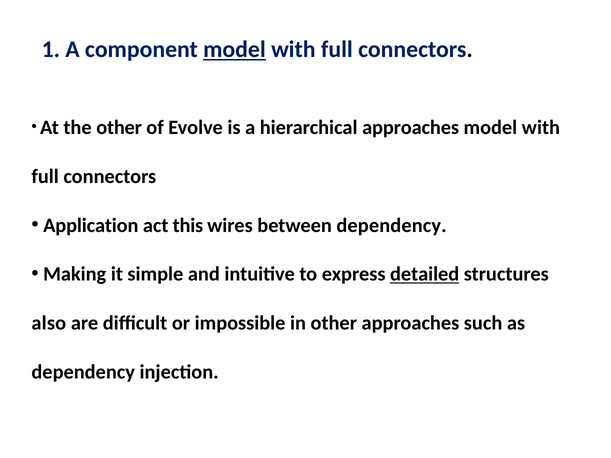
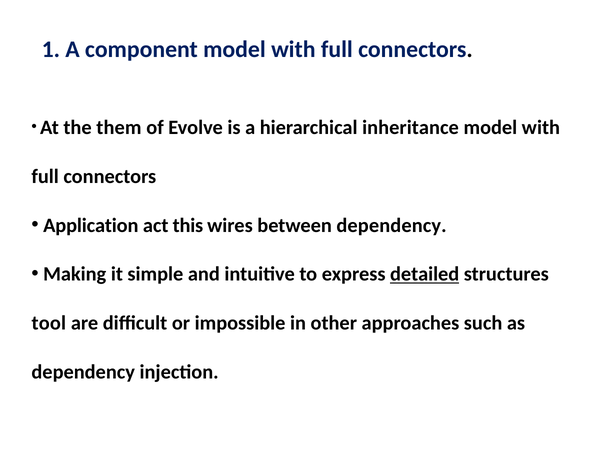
model underline: present -> none (234, 49)
the other: other -> them (119, 128)
hierarchical approaches: approaches -> inheritance (410, 128)
also: also -> tool (49, 323)
